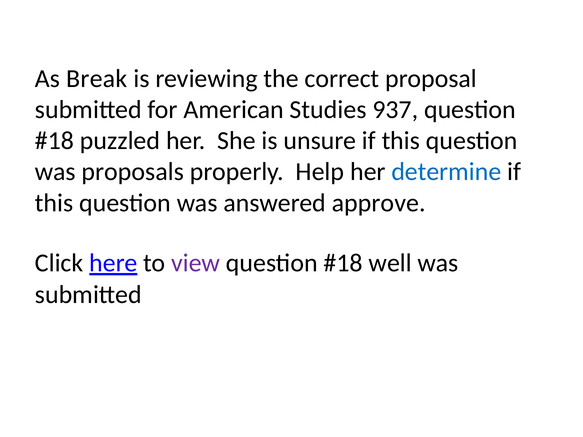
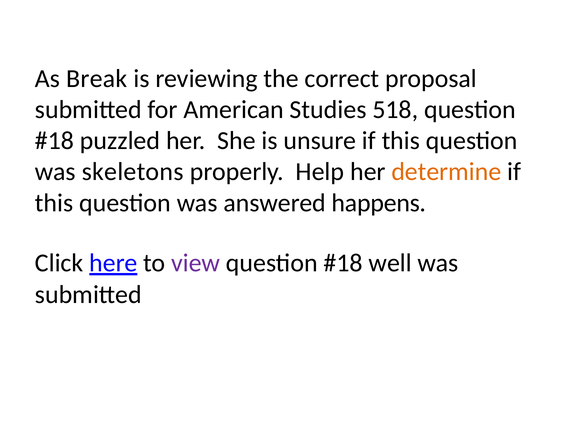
937: 937 -> 518 (395, 110)
proposals: proposals -> skeletons (133, 172)
determine colour: blue -> orange (446, 172)
approve: approve -> happens (379, 203)
